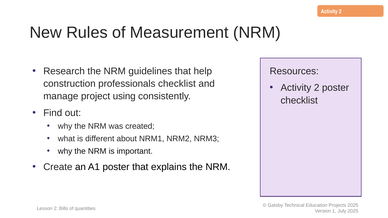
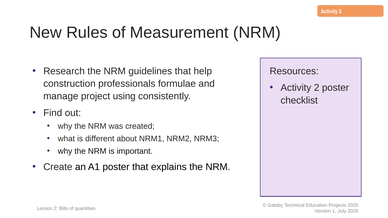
professionals checklist: checklist -> formulae (177, 84)
